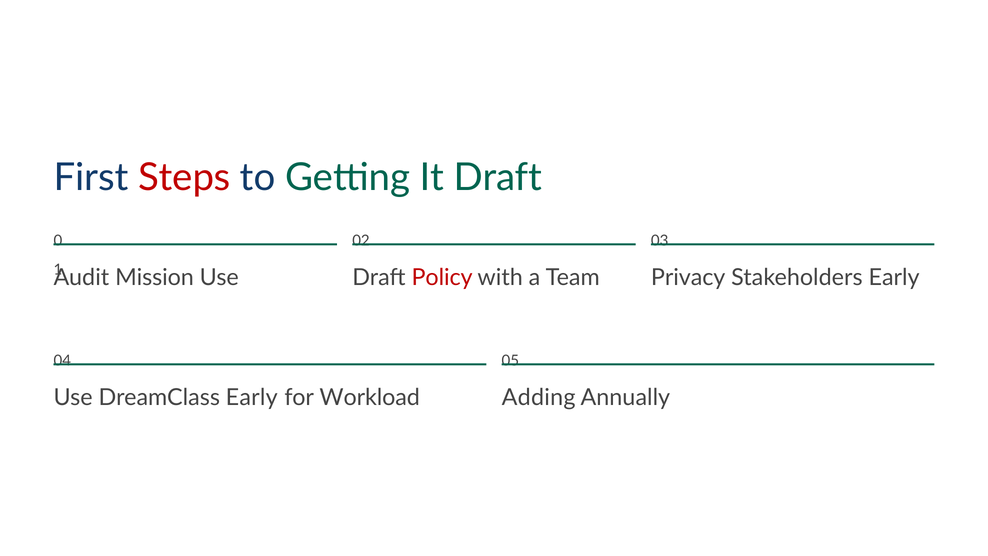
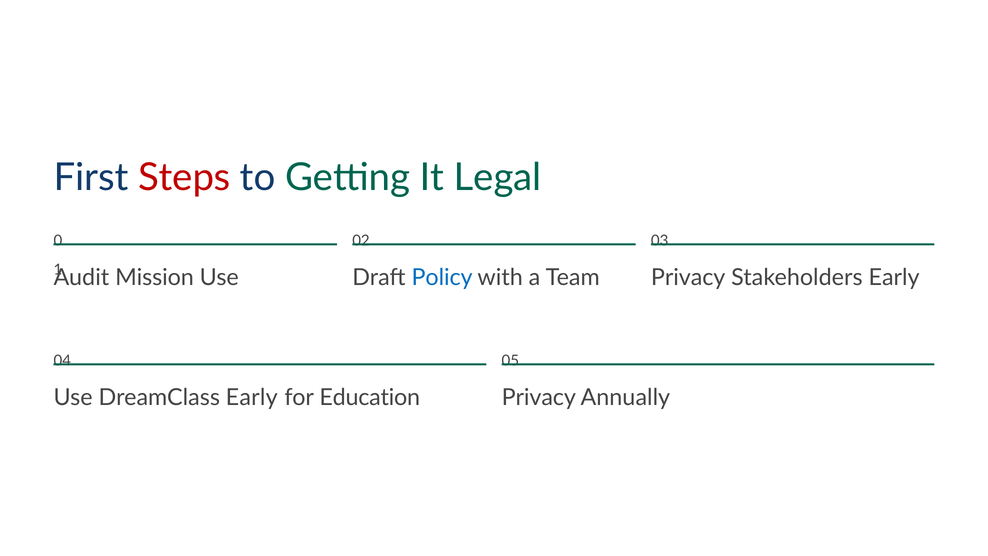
It Draft: Draft -> Legal (498, 177)
Policy colour: red -> blue (442, 277)
Workload: Workload -> Education (370, 397)
Adding: Adding -> Privacy (539, 397)
